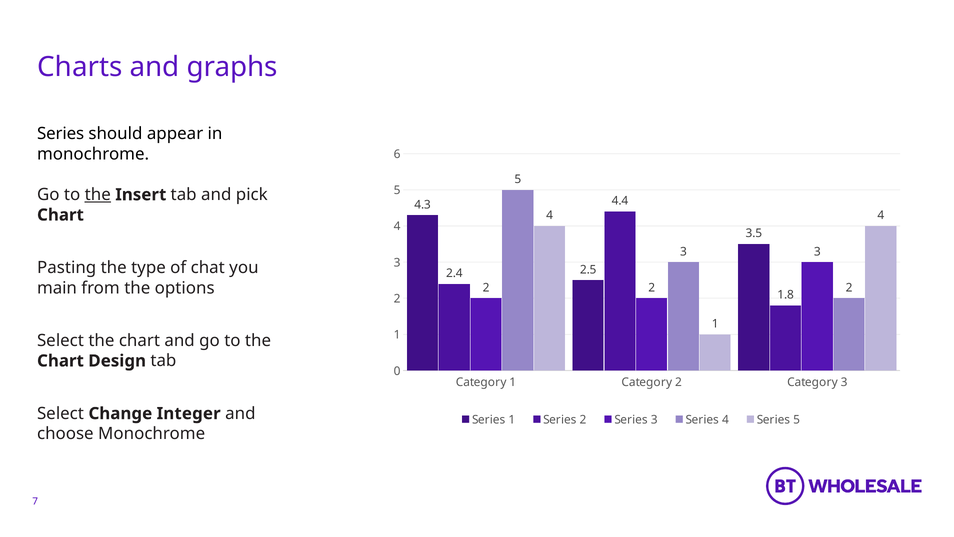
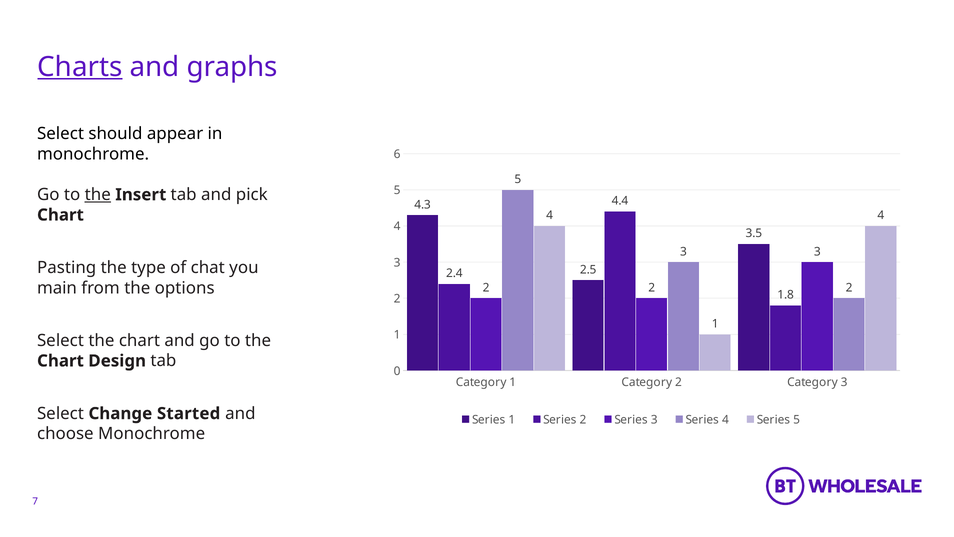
Charts underline: none -> present (80, 67)
Series: Series -> Select (61, 134)
Integer: Integer -> Started (189, 413)
